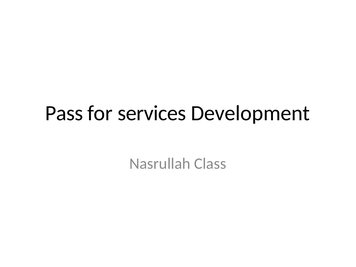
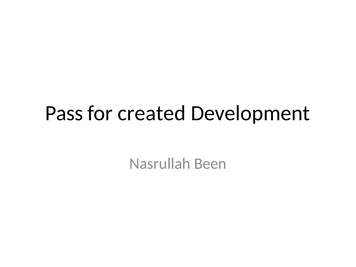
services: services -> created (152, 113)
Class: Class -> Been (210, 164)
